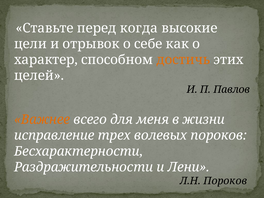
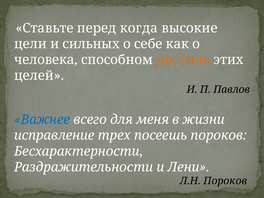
отрывок: отрывок -> сильных (91, 44)
характер: характер -> человека (46, 60)
Важнее colour: orange -> blue (42, 120)
волевых: волевых -> посеешь (161, 135)
